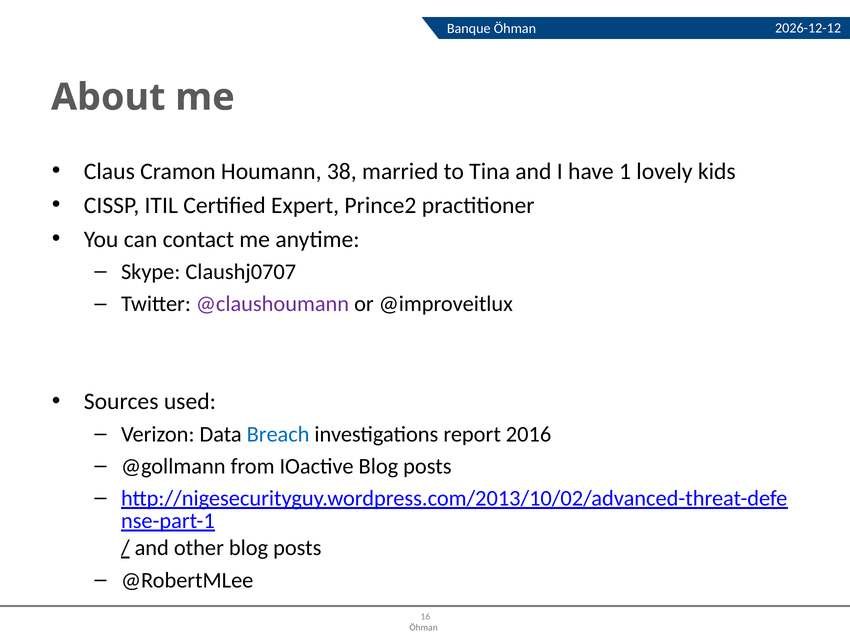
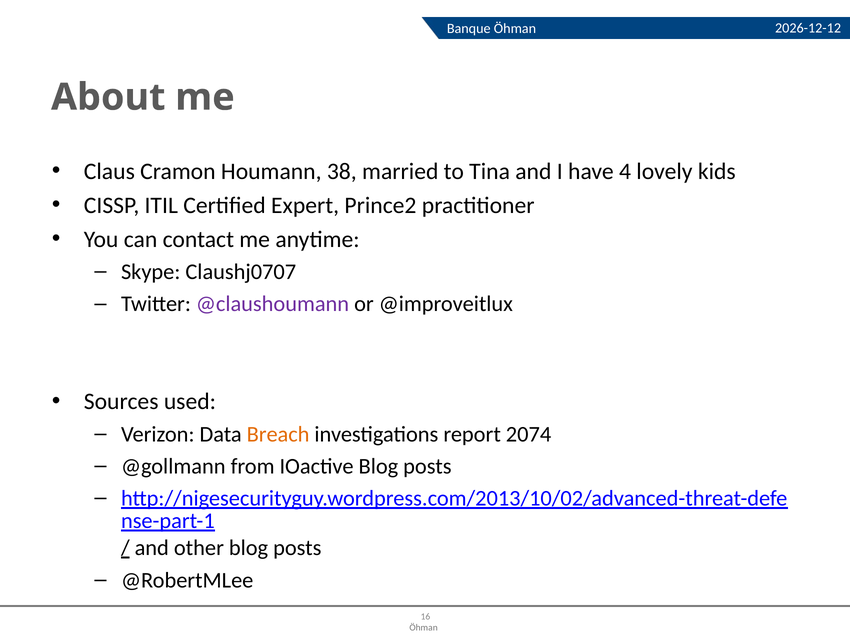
1: 1 -> 4 (625, 171)
Breach colour: blue -> orange (278, 435)
2016: 2016 -> 2074 (529, 435)
